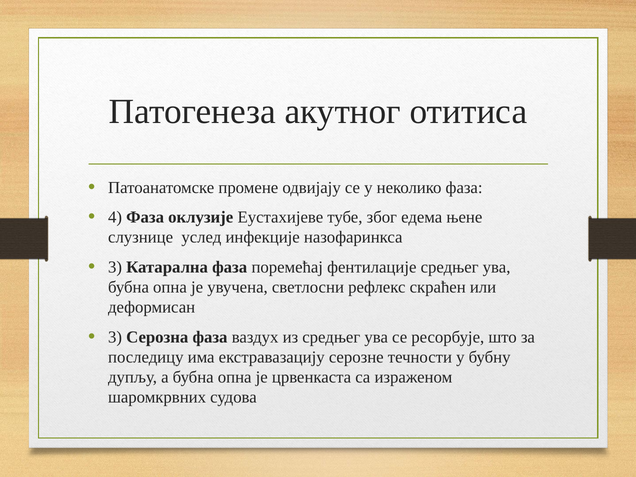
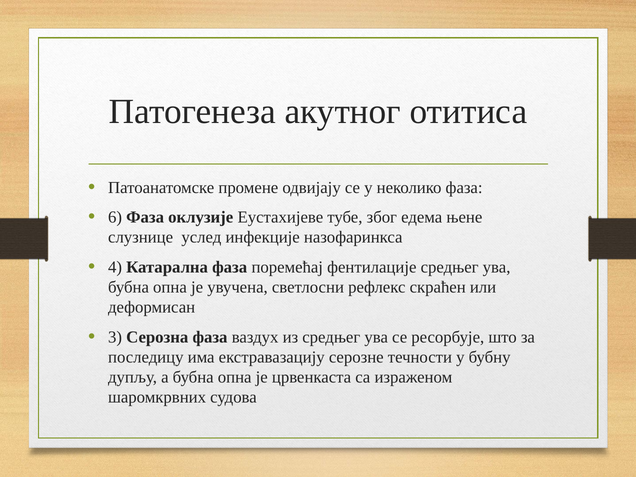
4: 4 -> 6 (115, 217)
3: 3 -> 4 (115, 267)
